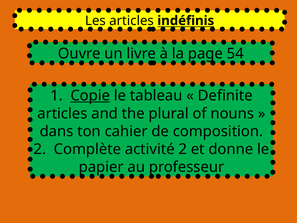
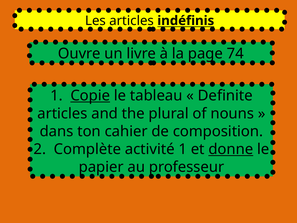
54: 54 -> 74 (235, 53)
activité 2: 2 -> 1 (183, 149)
donne underline: none -> present (231, 149)
